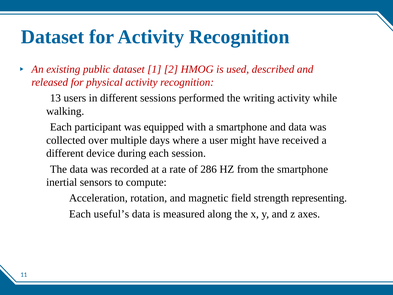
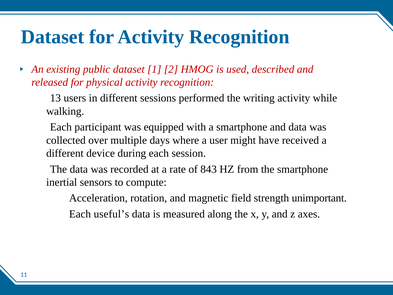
286: 286 -> 843 (209, 169)
representing: representing -> unimportant (319, 198)
